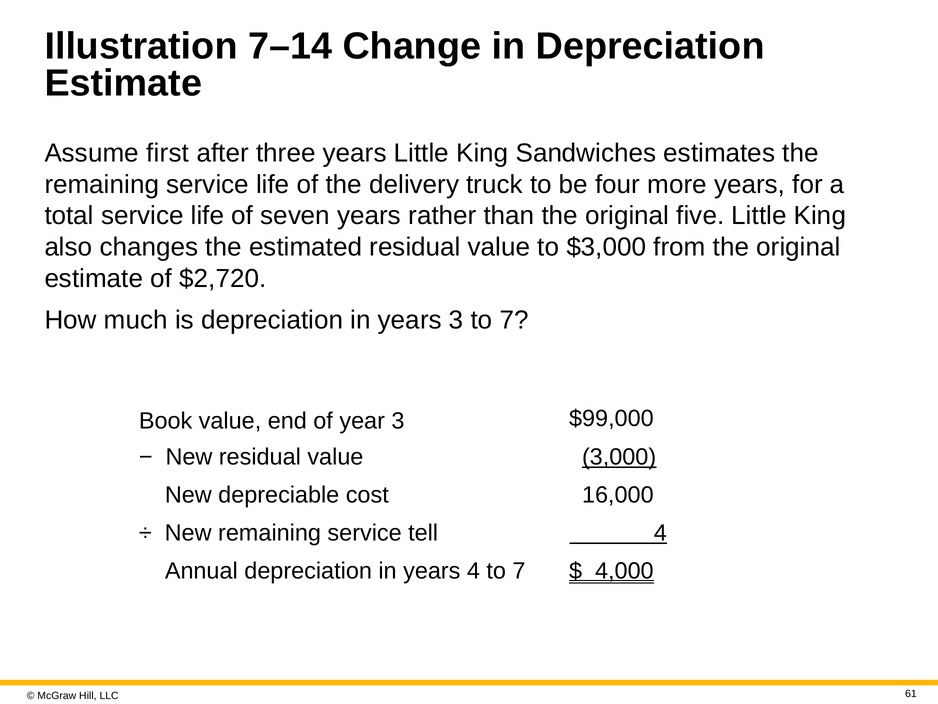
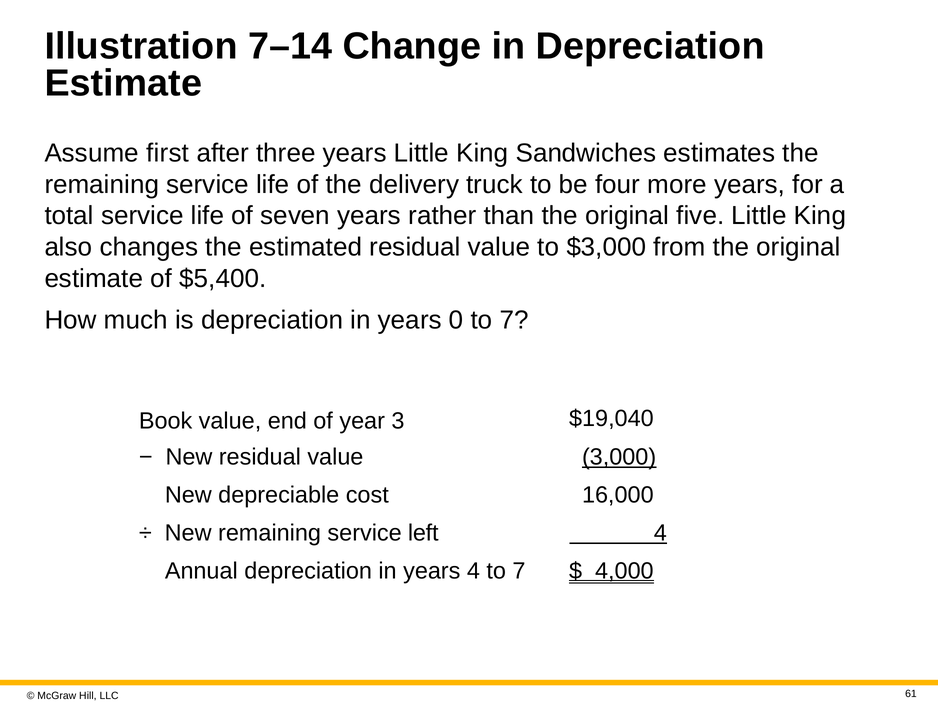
$2,720: $2,720 -> $5,400 (223, 278)
years 3: 3 -> 0 (456, 320)
$99,000: $99,000 -> $19,040 (611, 418)
tell: tell -> left (423, 533)
